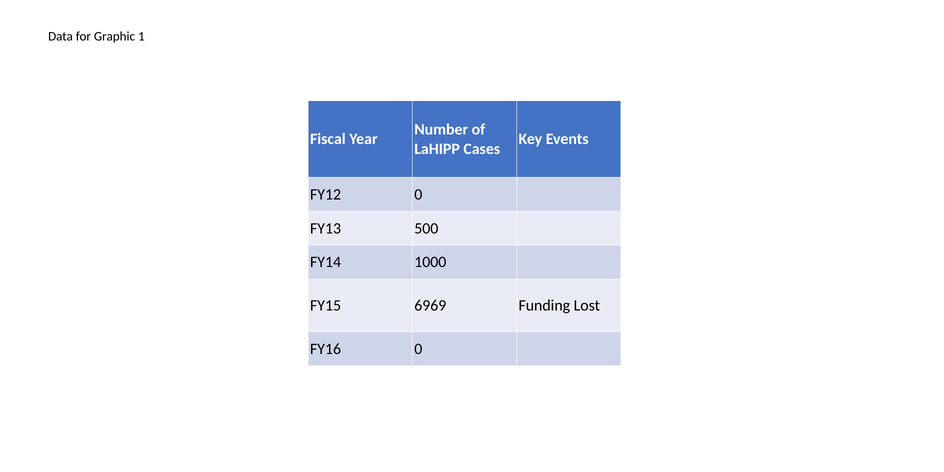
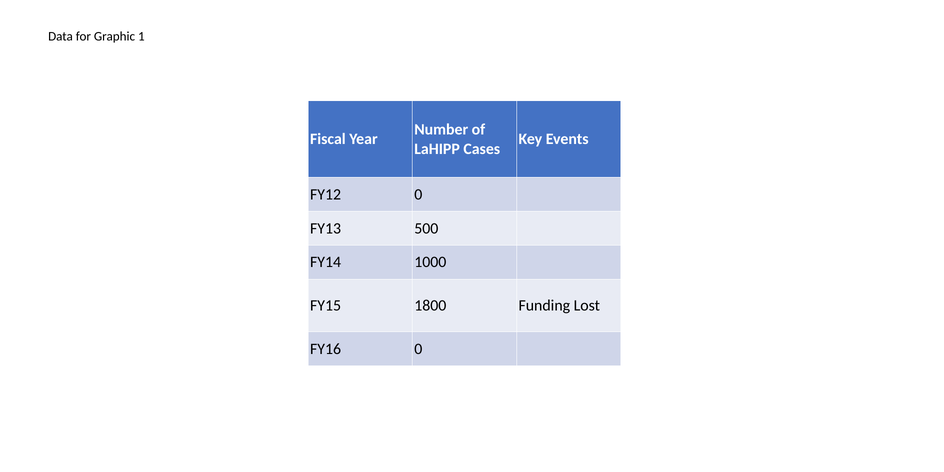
6969: 6969 -> 1800 (430, 306)
